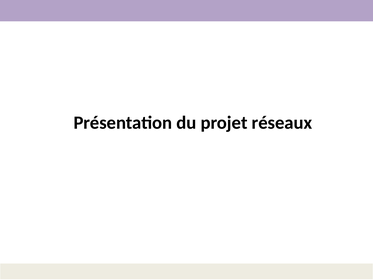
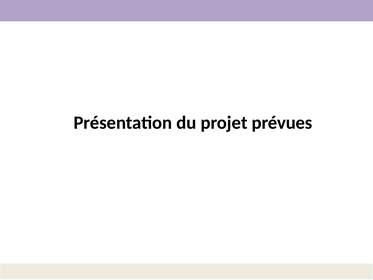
réseaux: réseaux -> prévues (282, 123)
